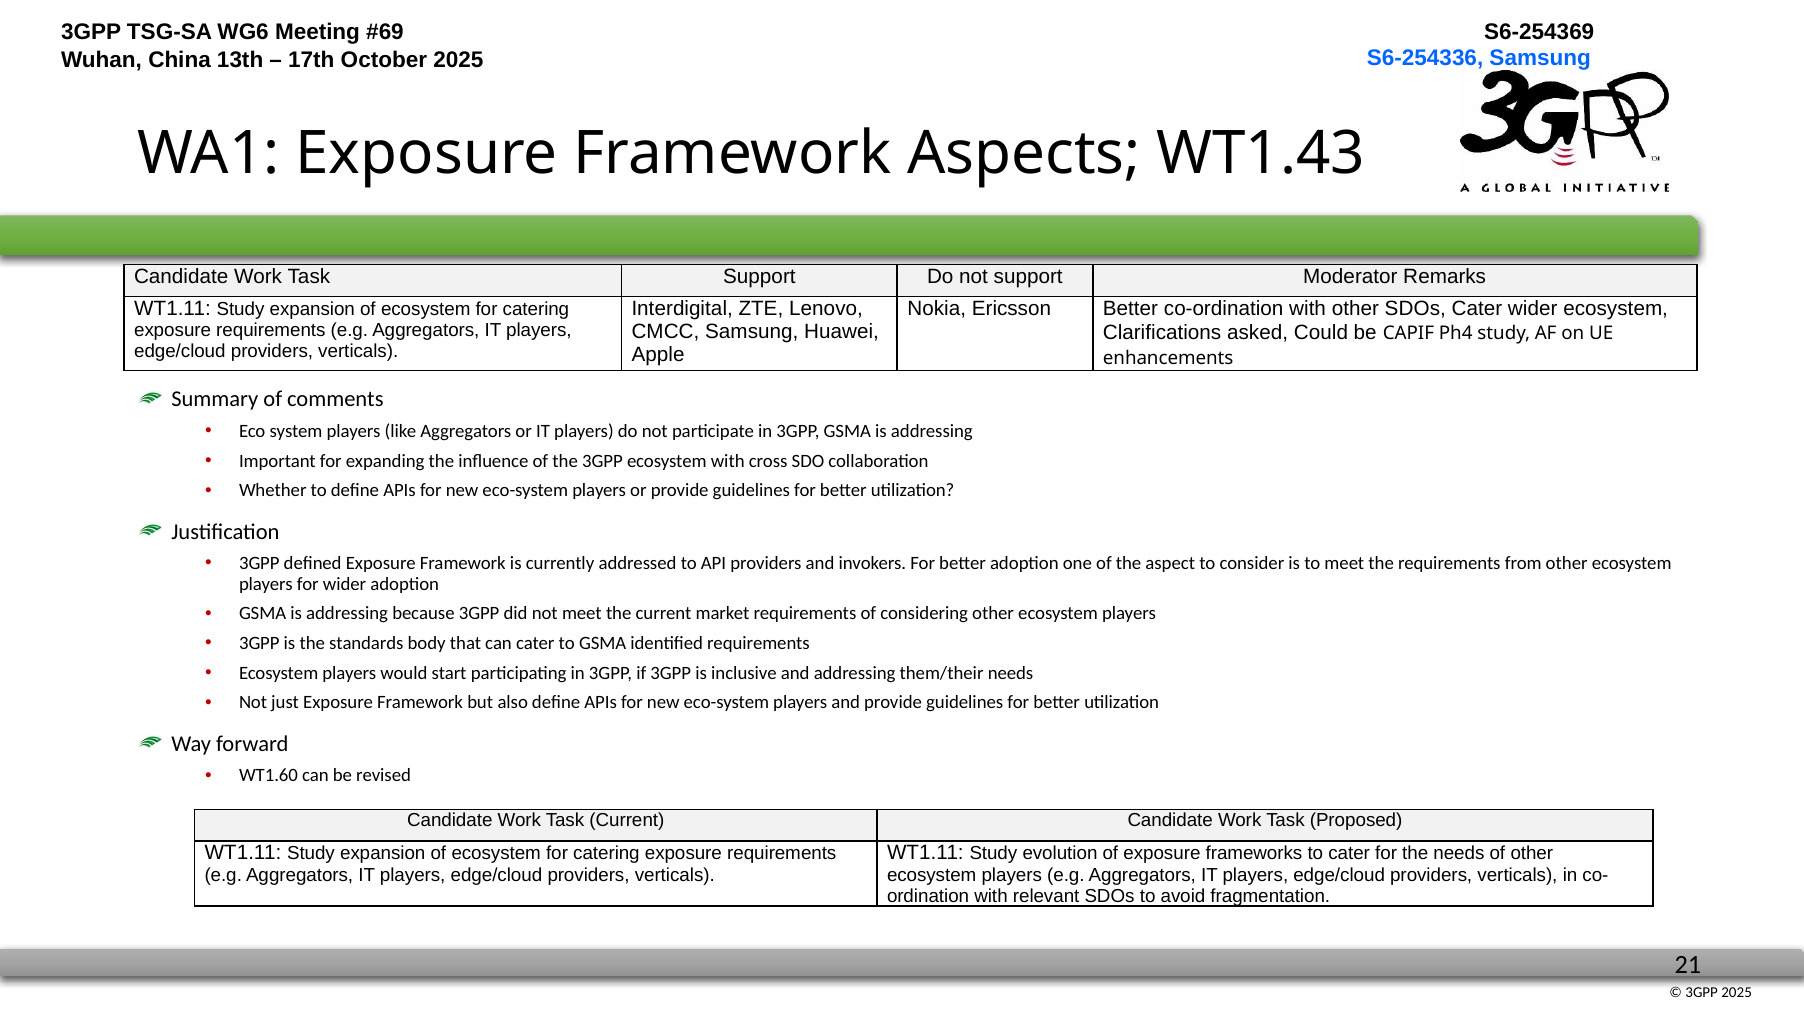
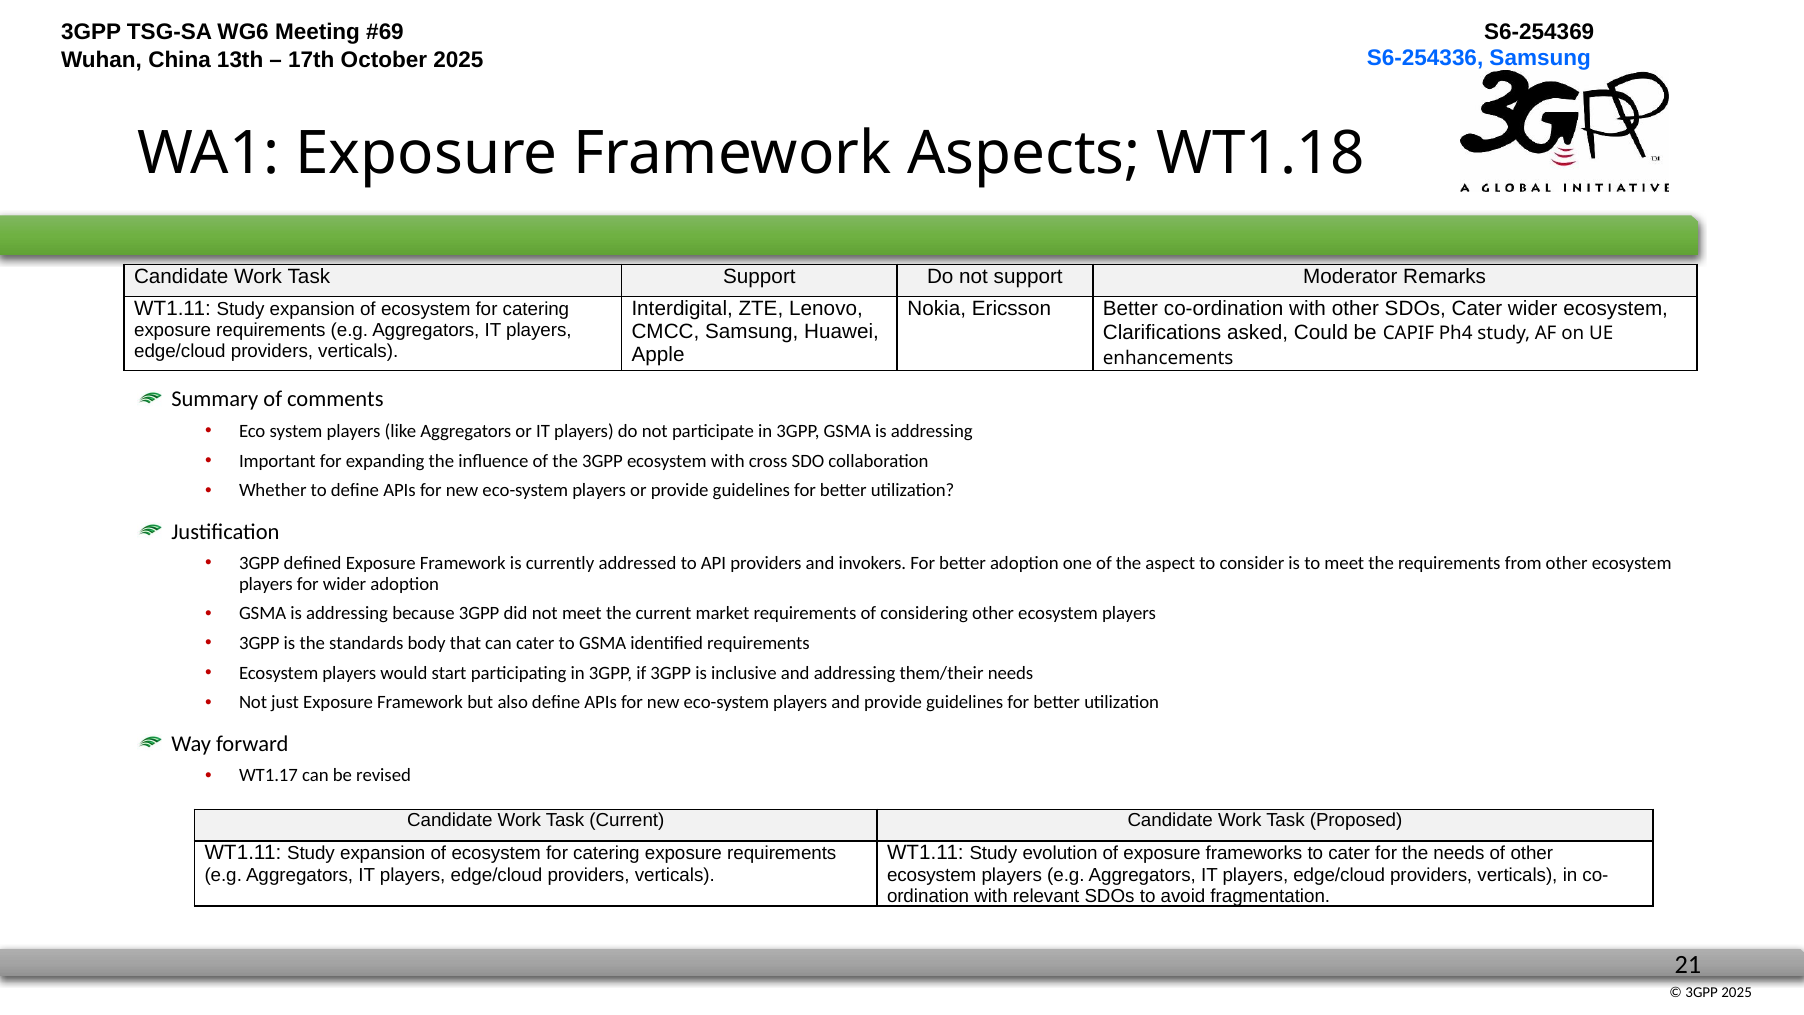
WT1.43: WT1.43 -> WT1.18 (1261, 154)
WT1.60: WT1.60 -> WT1.17 (268, 775)
